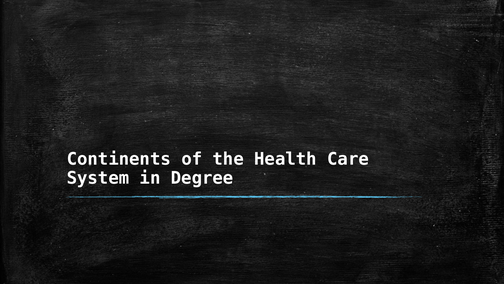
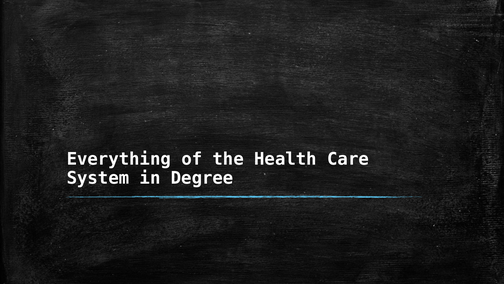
Continents: Continents -> Everything (119, 159)
